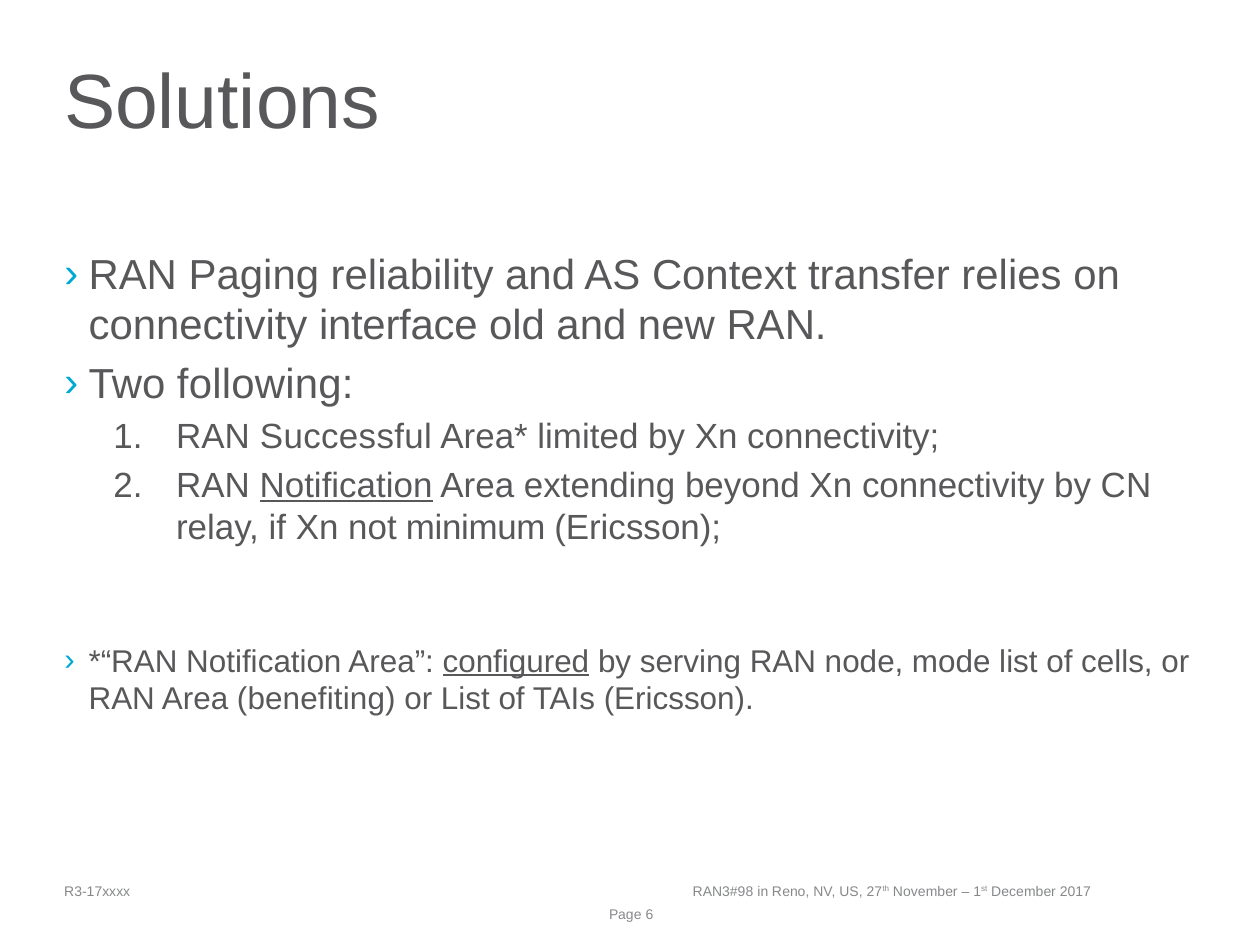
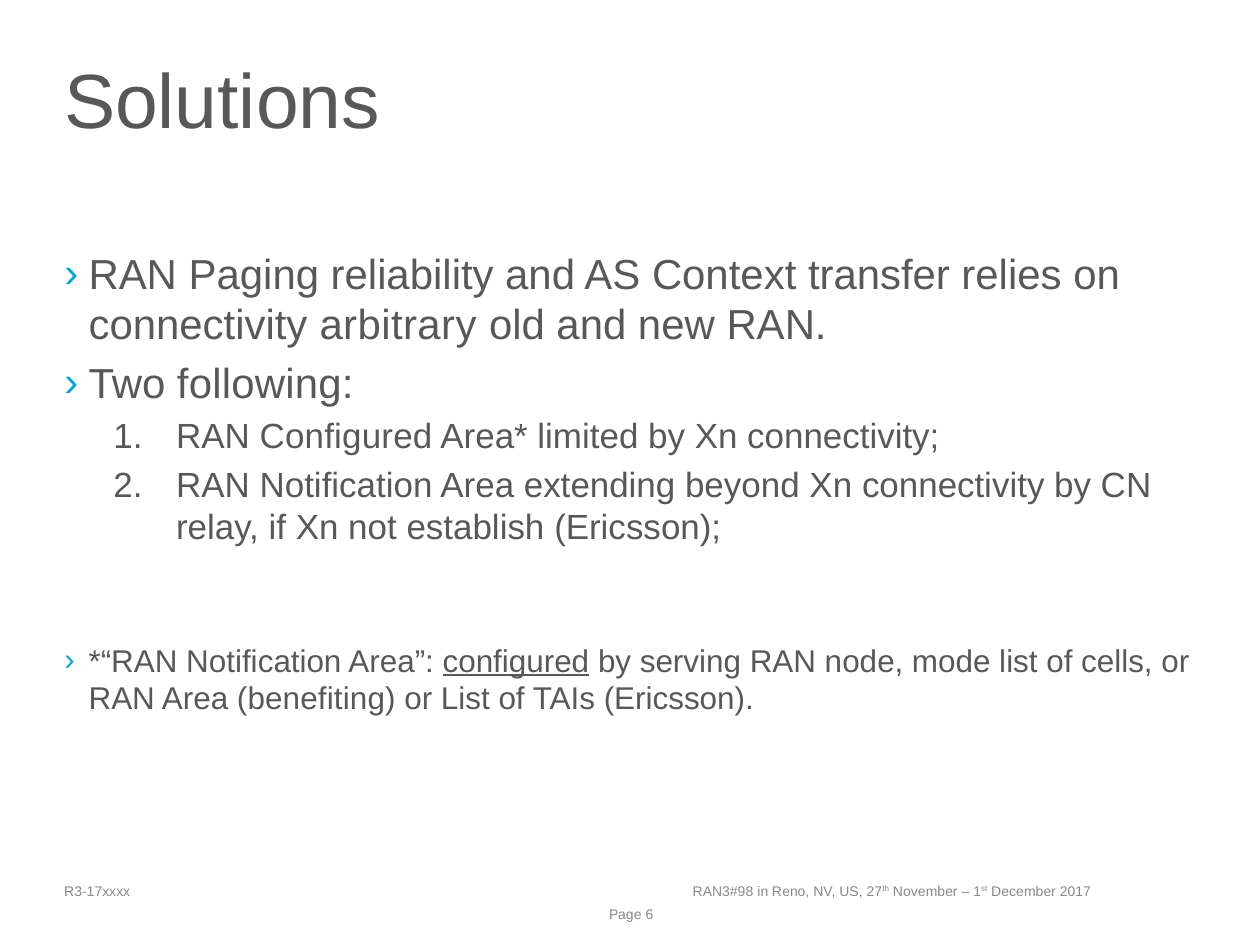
interface: interface -> arbitrary (398, 326)
RAN Successful: Successful -> Configured (346, 437)
Notification underline: present -> none (346, 486)
minimum: minimum -> establish (475, 528)
